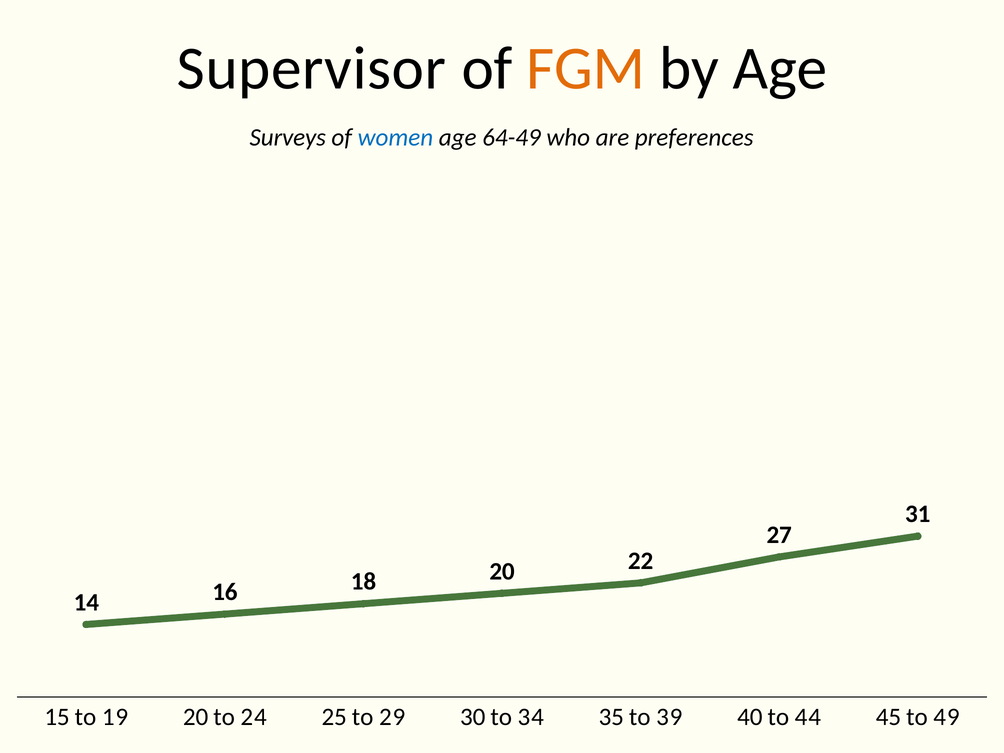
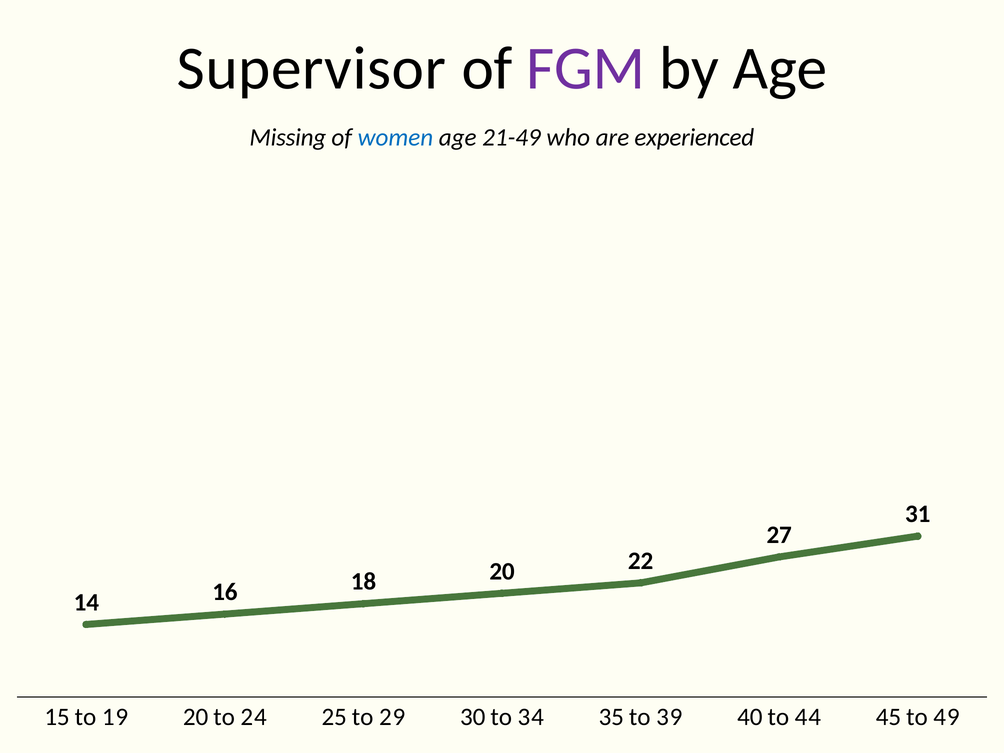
FGM colour: orange -> purple (586, 69)
Surveys: Surveys -> Missing (288, 138)
64-49: 64-49 -> 21-49 (511, 138)
preferences: preferences -> experienced (694, 138)
